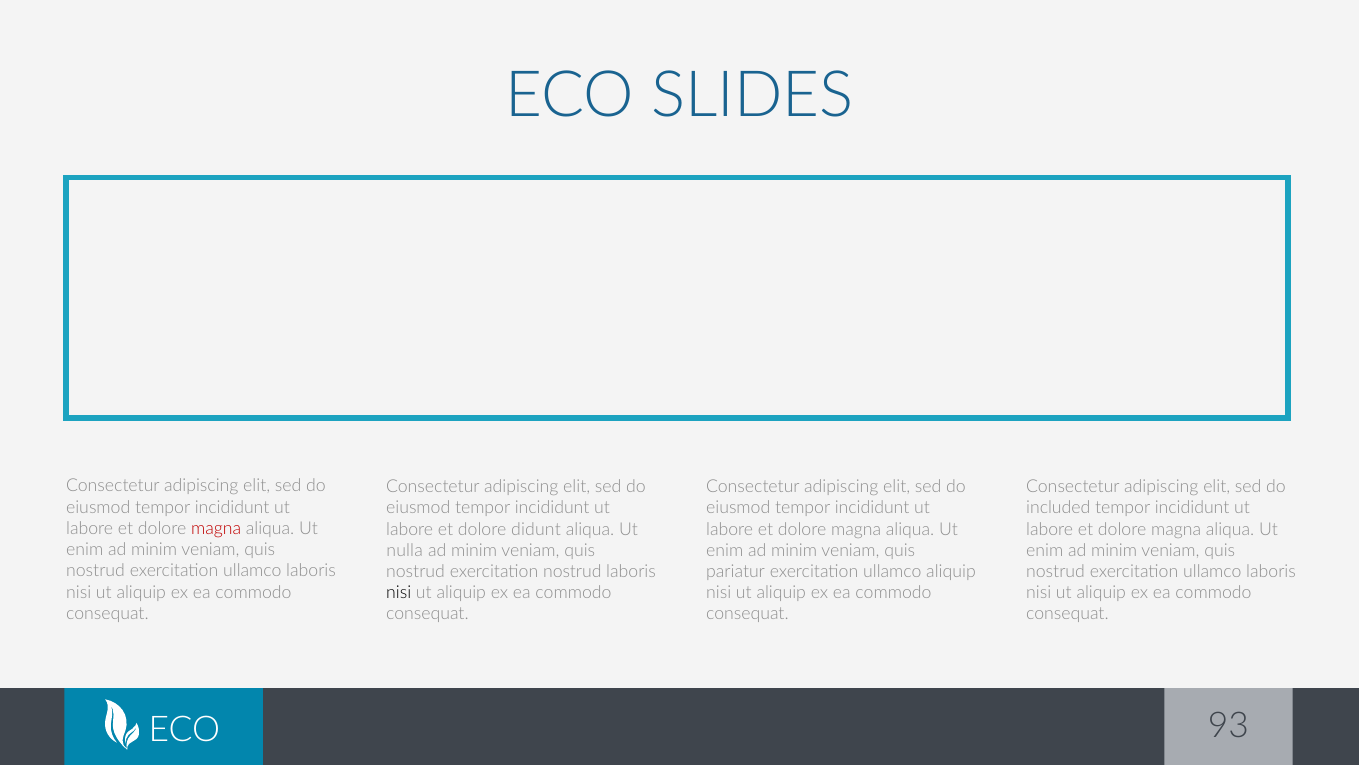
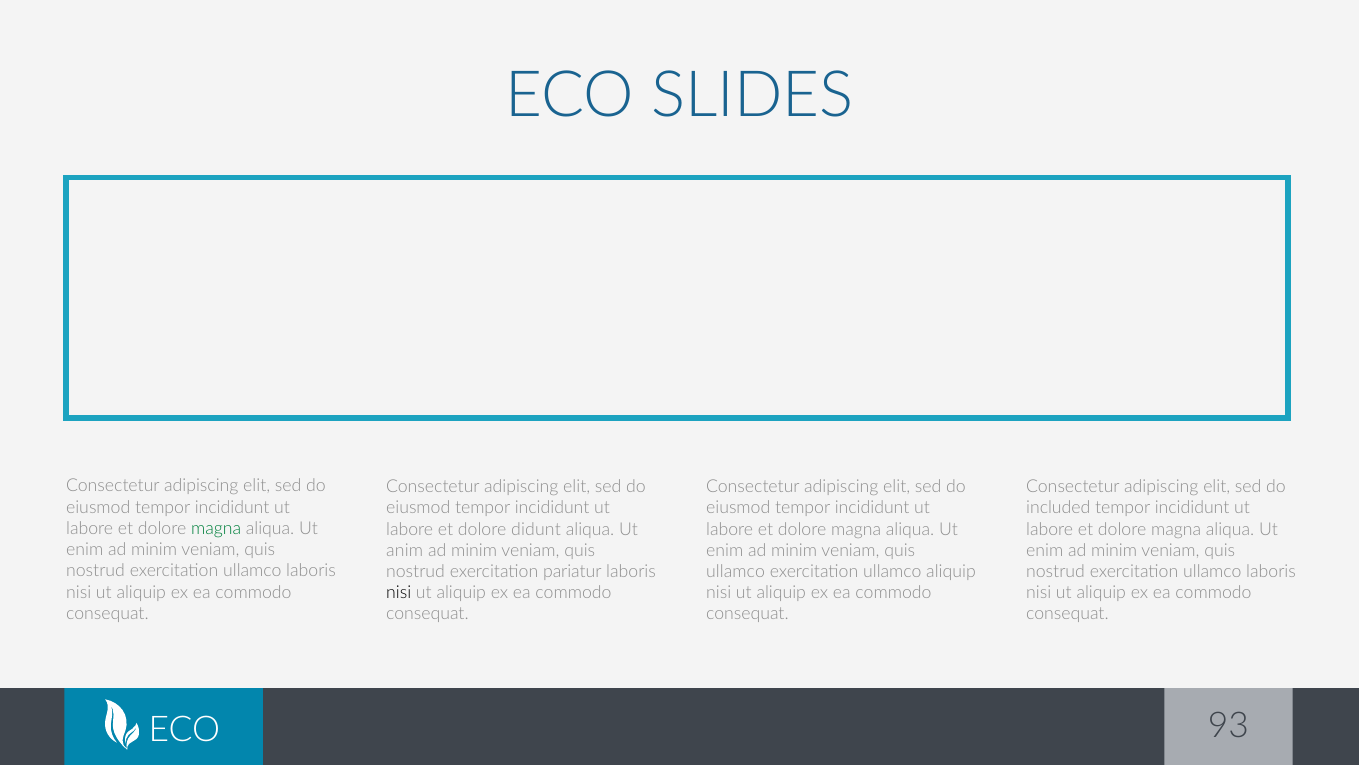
magna colour: red -> green (216, 528)
nulla: nulla -> anim (405, 550)
exercitation nostrud: nostrud -> pariatur (572, 571)
pariatur: pariatur -> ullamco (736, 571)
